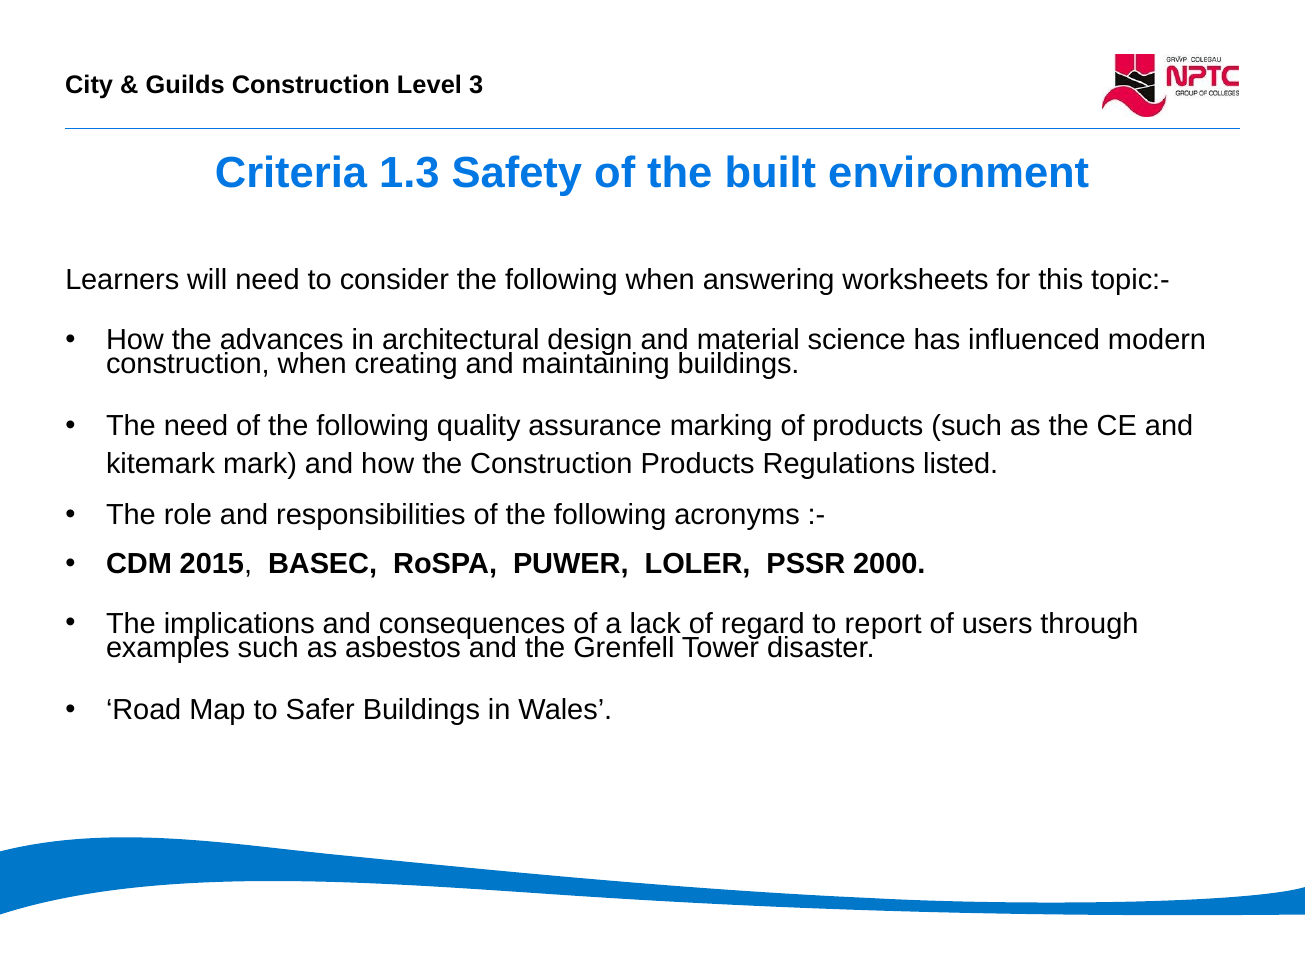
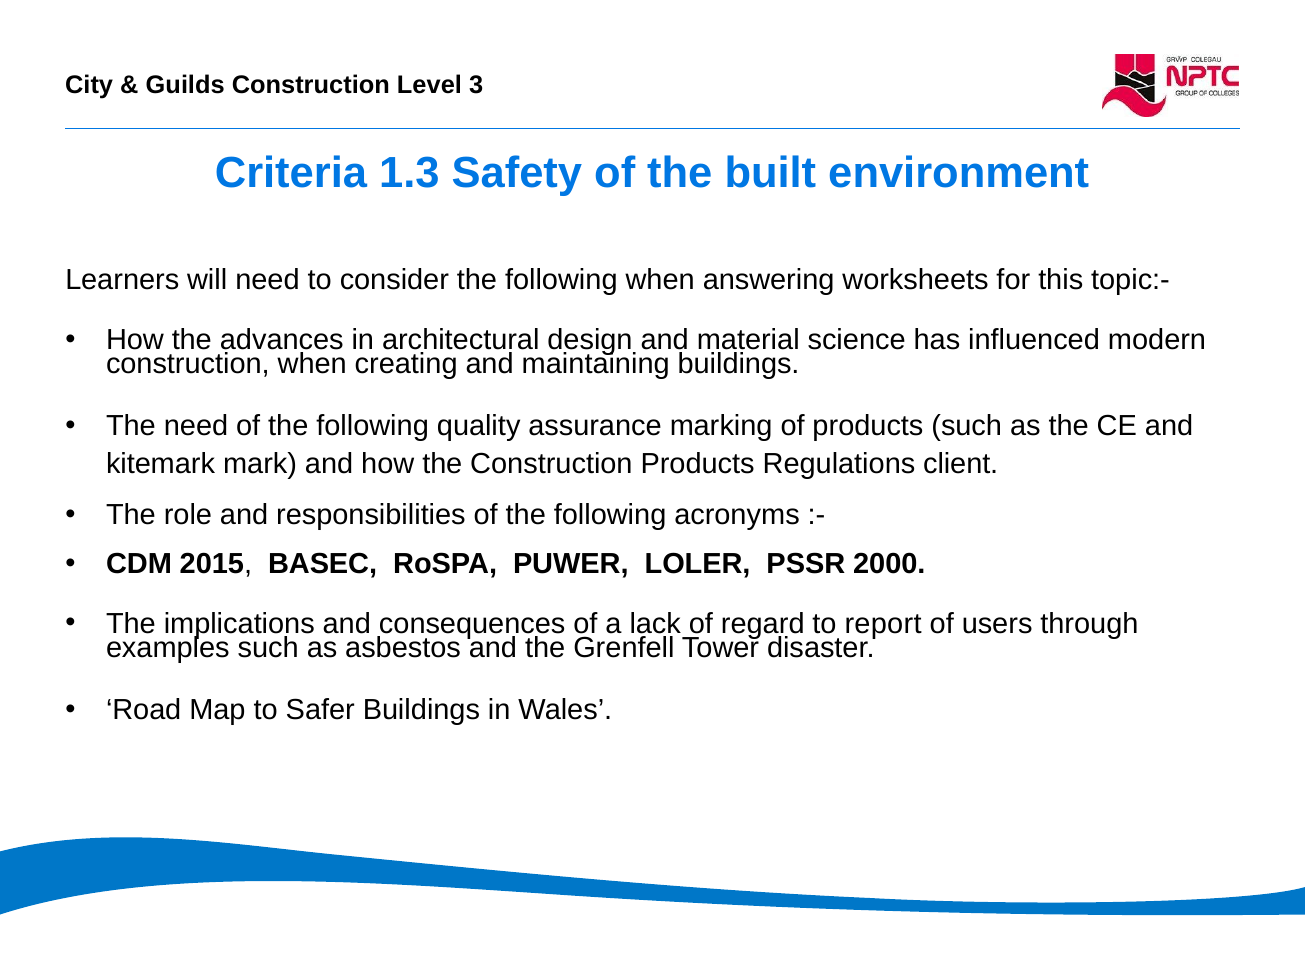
listed: listed -> client (961, 463)
